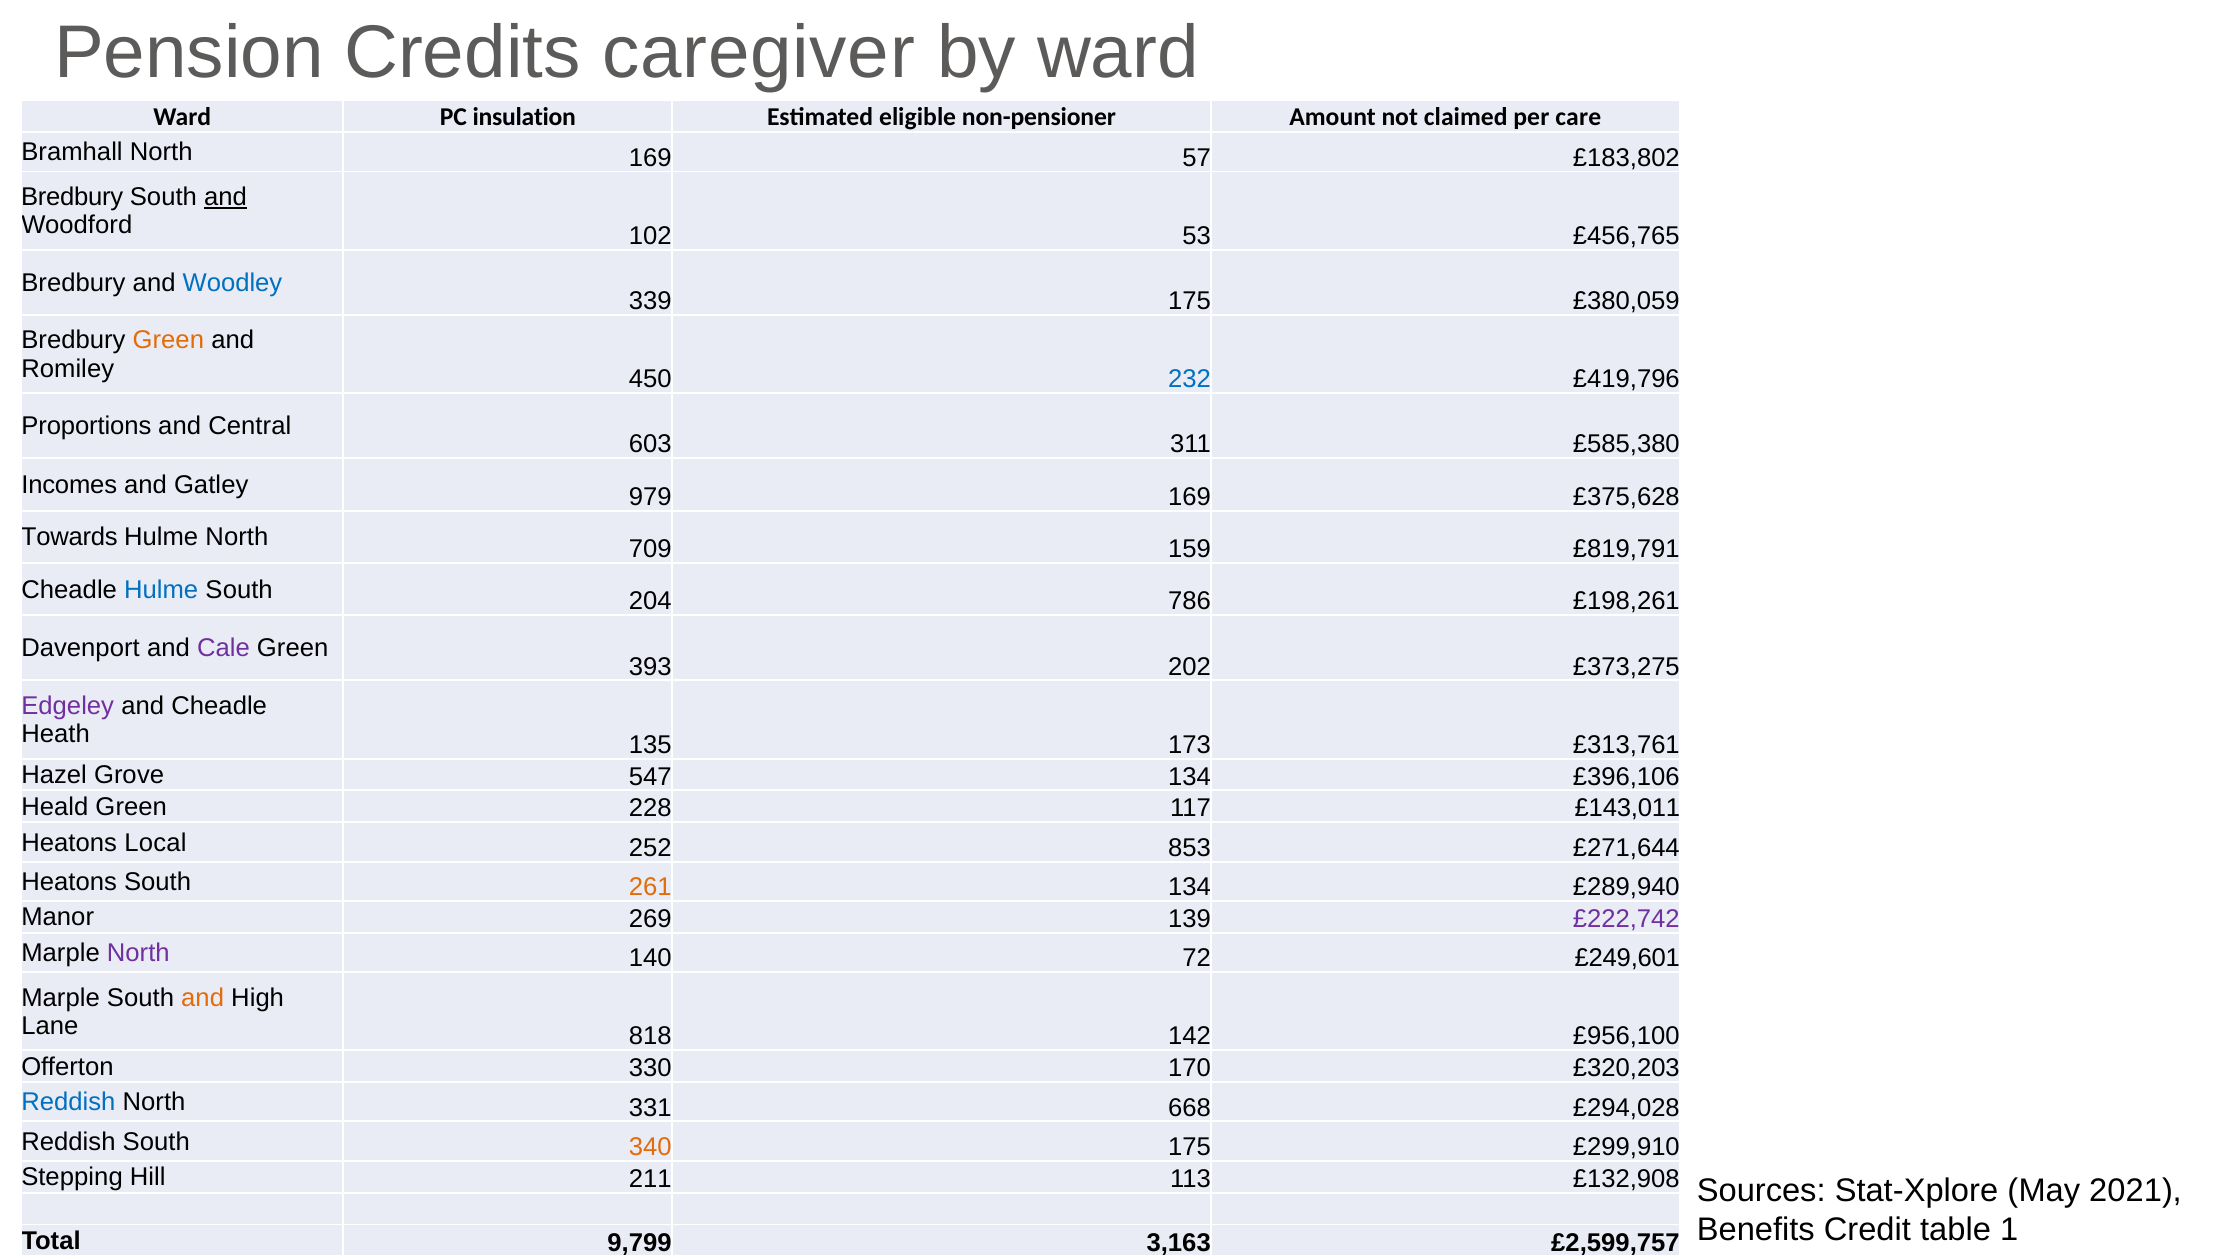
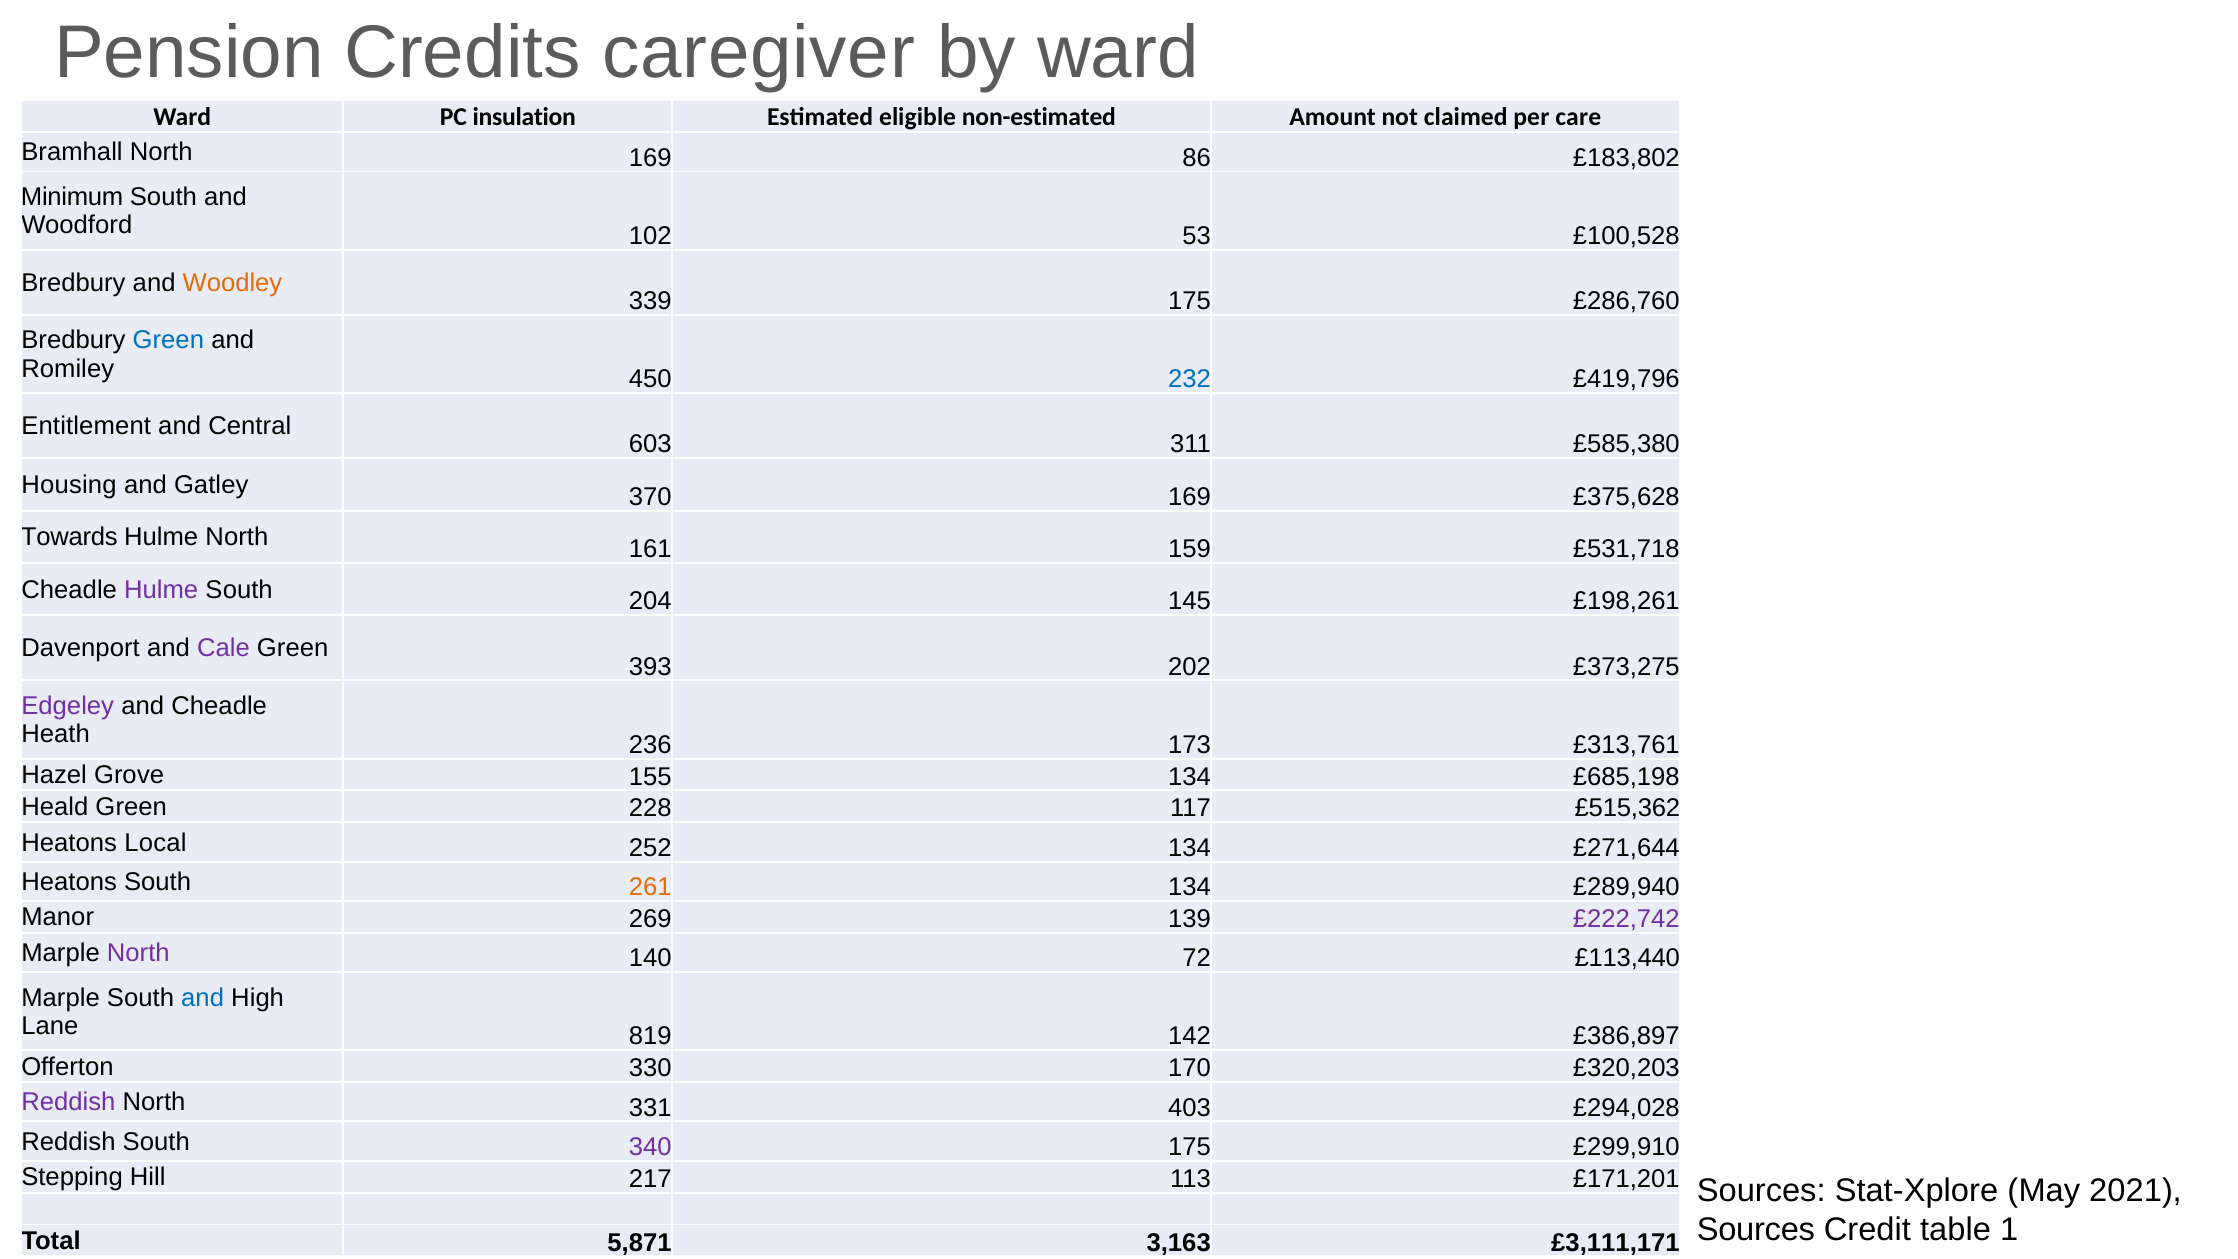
non-pensioner: non-pensioner -> non-estimated (1039, 117)
57: 57 -> 86 (1197, 158)
Bredbury: Bredbury -> Minimum (72, 197)
and underline: present -> none (225, 197)
£456,765: £456,765 -> £100,528 (1626, 236)
Woodley colour: blue -> orange (232, 283)
£380,059: £380,059 -> £286,760 (1626, 301)
Green colour: orange -> blue (168, 340)
Proportions: Proportions -> Entitlement (86, 426)
Incomes: Incomes -> Housing (69, 485)
979: 979 -> 370 (650, 497)
709: 709 -> 161 (650, 549)
£819,791: £819,791 -> £531,718 (1626, 549)
Hulme colour: blue -> purple (161, 590)
786: 786 -> 145 (1190, 601)
135: 135 -> 236 (650, 745)
547: 547 -> 155 (650, 777)
£396,106: £396,106 -> £685,198 (1626, 777)
£143,011: £143,011 -> £515,362 (1627, 808)
252 853: 853 -> 134 (1190, 848)
£249,601: £249,601 -> £113,440 (1627, 958)
and colour: orange -> blue (203, 997)
818: 818 -> 819 (650, 1036)
£956,100: £956,100 -> £386,897 (1626, 1036)
Reddish colour: blue -> purple (68, 1102)
668: 668 -> 403 (1190, 1108)
340 colour: orange -> purple (650, 1147)
211: 211 -> 217 (650, 1179)
£132,908: £132,908 -> £171,201 (1626, 1179)
Benefits: Benefits -> Sources (1756, 1230)
9,799: 9,799 -> 5,871 (639, 1242)
£2,599,757: £2,599,757 -> £3,111,171 (1615, 1242)
